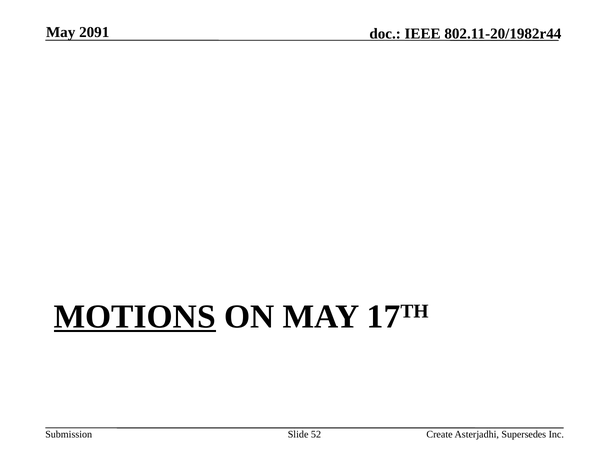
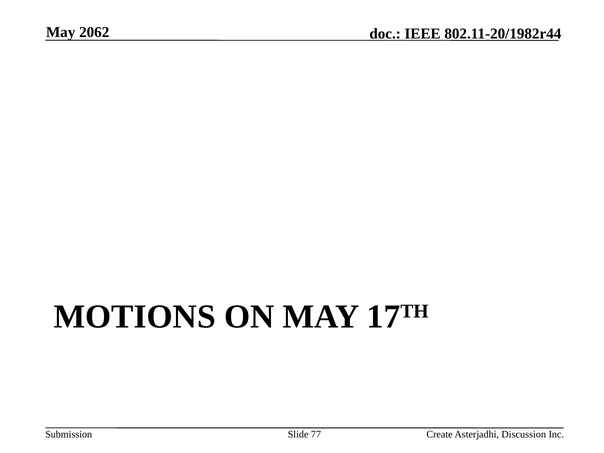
2091: 2091 -> 2062 (94, 32)
MOTIONS underline: present -> none (135, 317)
52: 52 -> 77 (316, 434)
Supersedes: Supersedes -> Discussion (524, 434)
